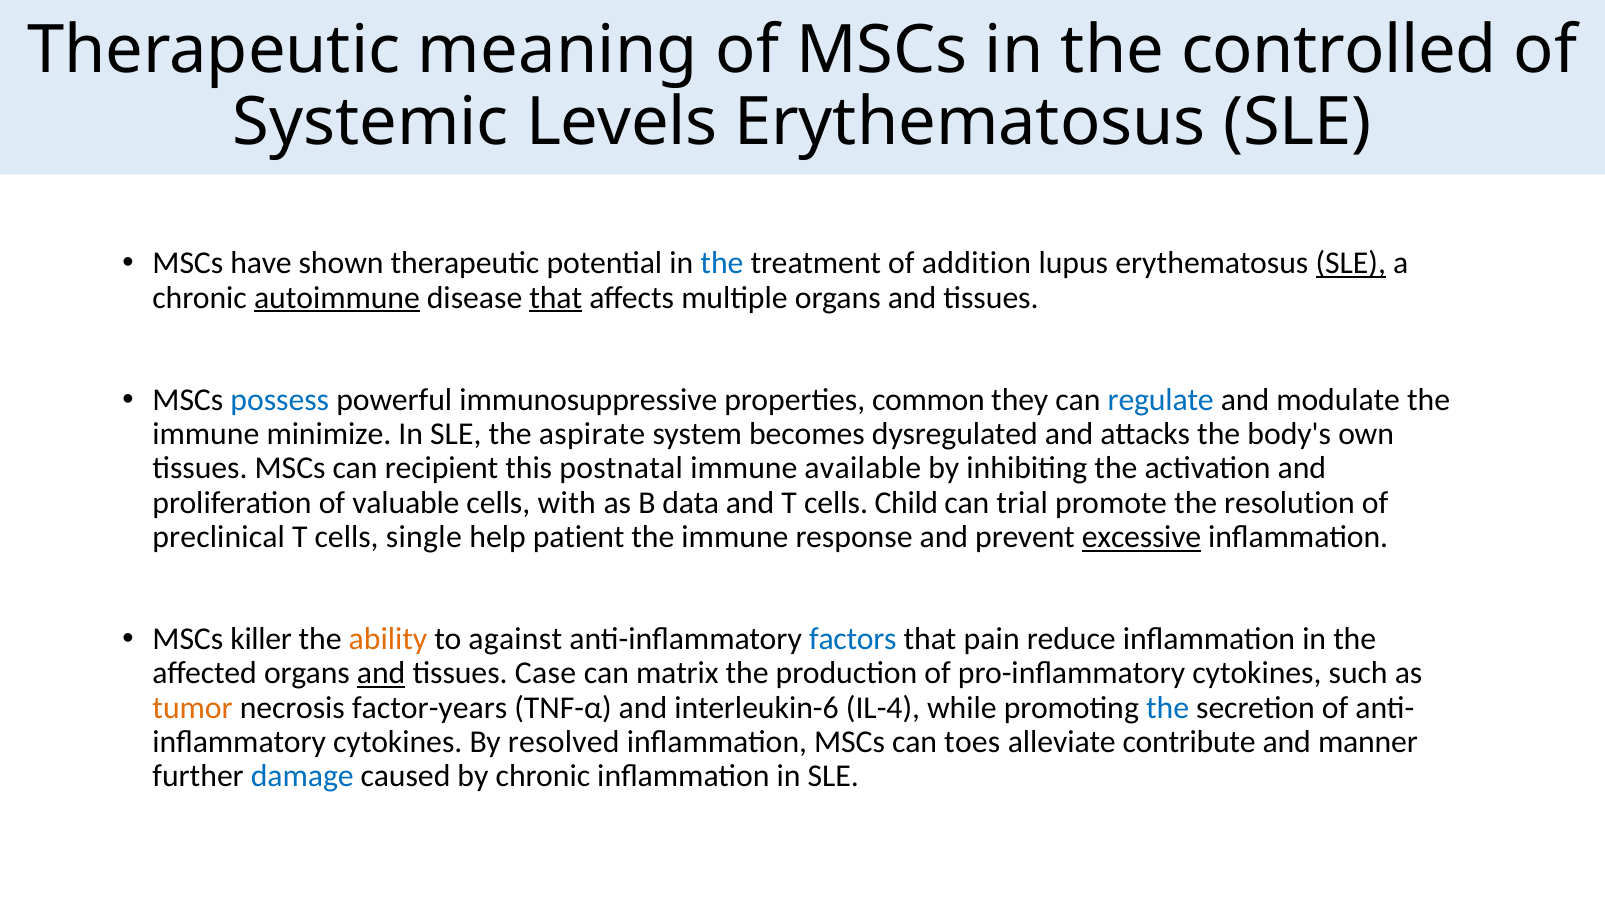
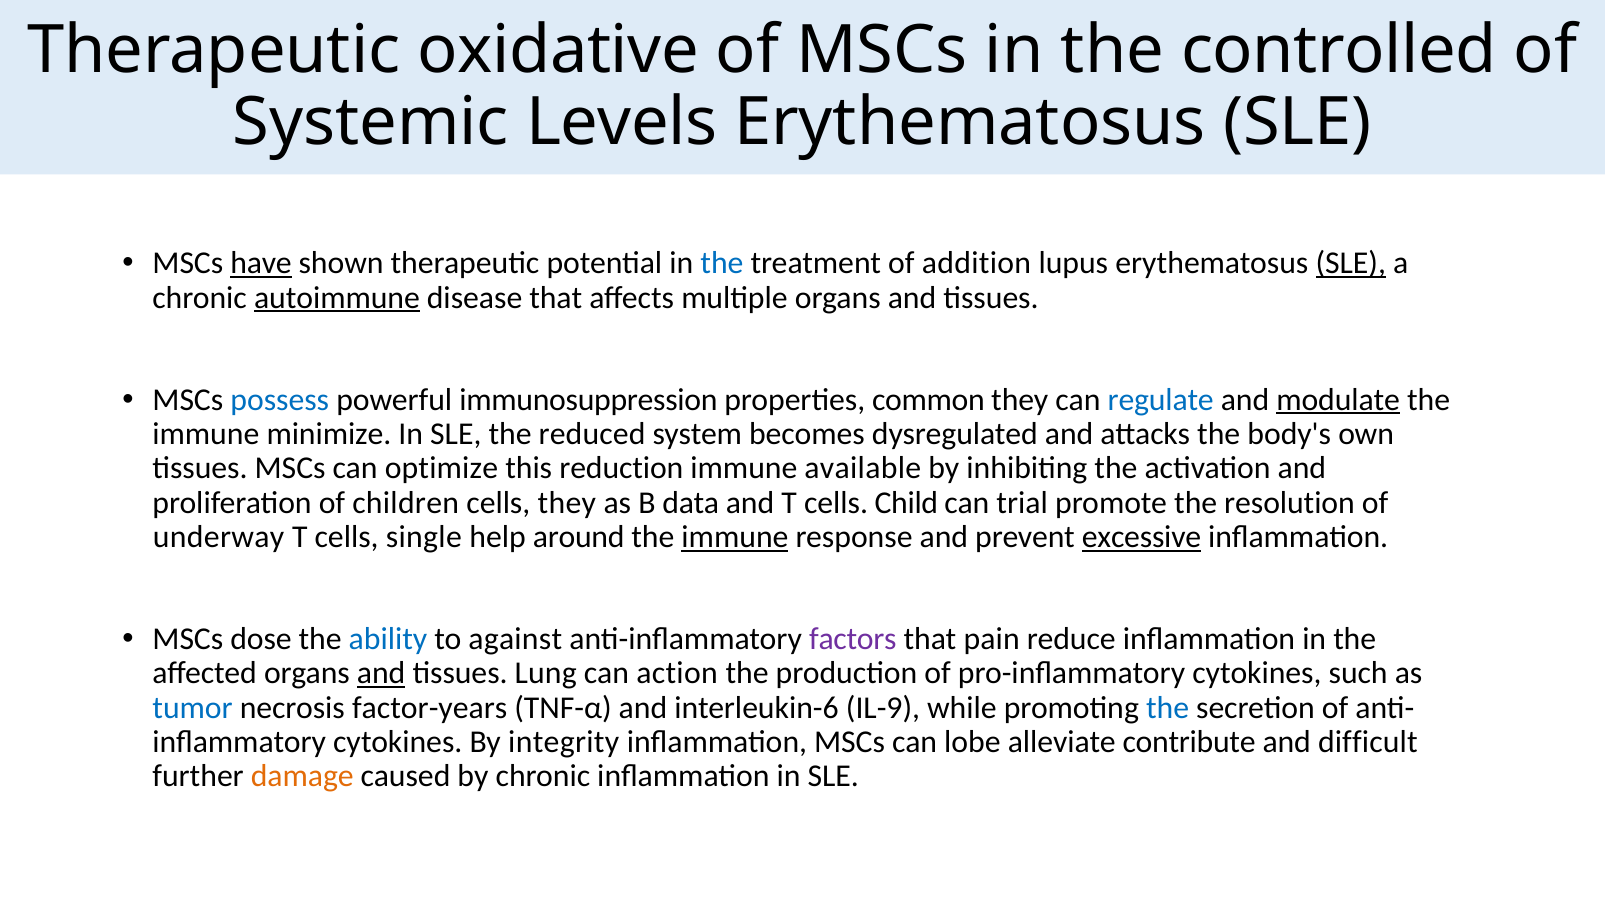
meaning: meaning -> oxidative (558, 51)
have underline: none -> present (261, 263)
that underline: present -> none (556, 298)
immunosuppressive: immunosuppressive -> immunosuppression (588, 400)
modulate underline: none -> present (1338, 400)
aspirate: aspirate -> reduced (592, 434)
recipient: recipient -> optimize (441, 468)
postnatal: postnatal -> reduction (621, 468)
valuable: valuable -> children (406, 503)
cells with: with -> they (567, 503)
preclinical: preclinical -> underway (219, 537)
patient: patient -> around (579, 537)
immune underline: none -> present (735, 537)
killer: killer -> dose (261, 639)
ability colour: orange -> blue (388, 639)
factors colour: blue -> purple (853, 639)
Case: Case -> Lung (546, 673)
matrix: matrix -> action (677, 673)
tumor colour: orange -> blue (193, 708)
IL-4: IL-4 -> IL-9 (883, 708)
resolved: resolved -> integrity (564, 742)
toes: toes -> lobe (972, 742)
manner: manner -> difficult (1368, 742)
damage colour: blue -> orange (302, 776)
